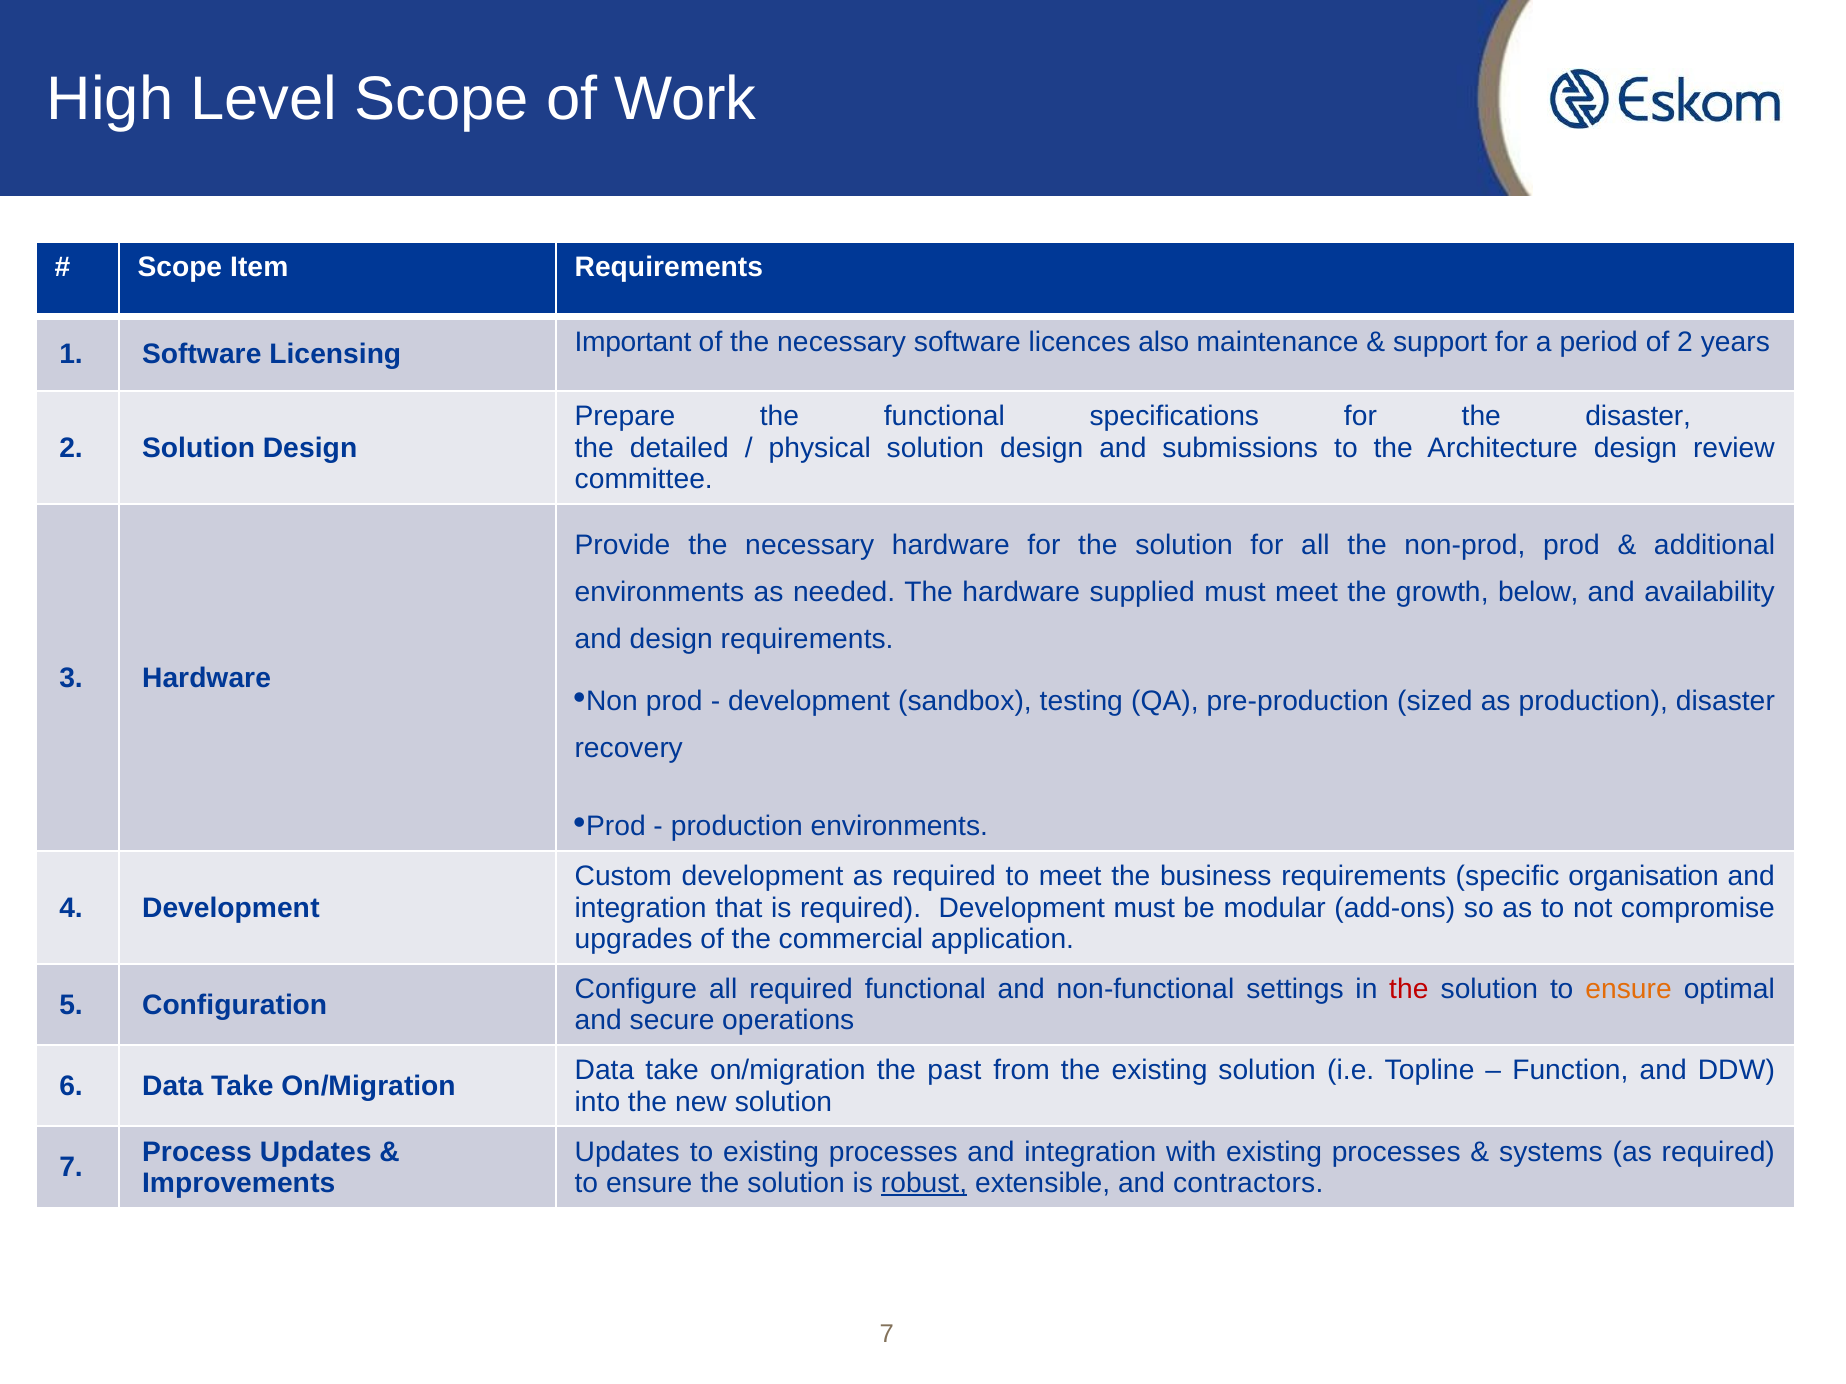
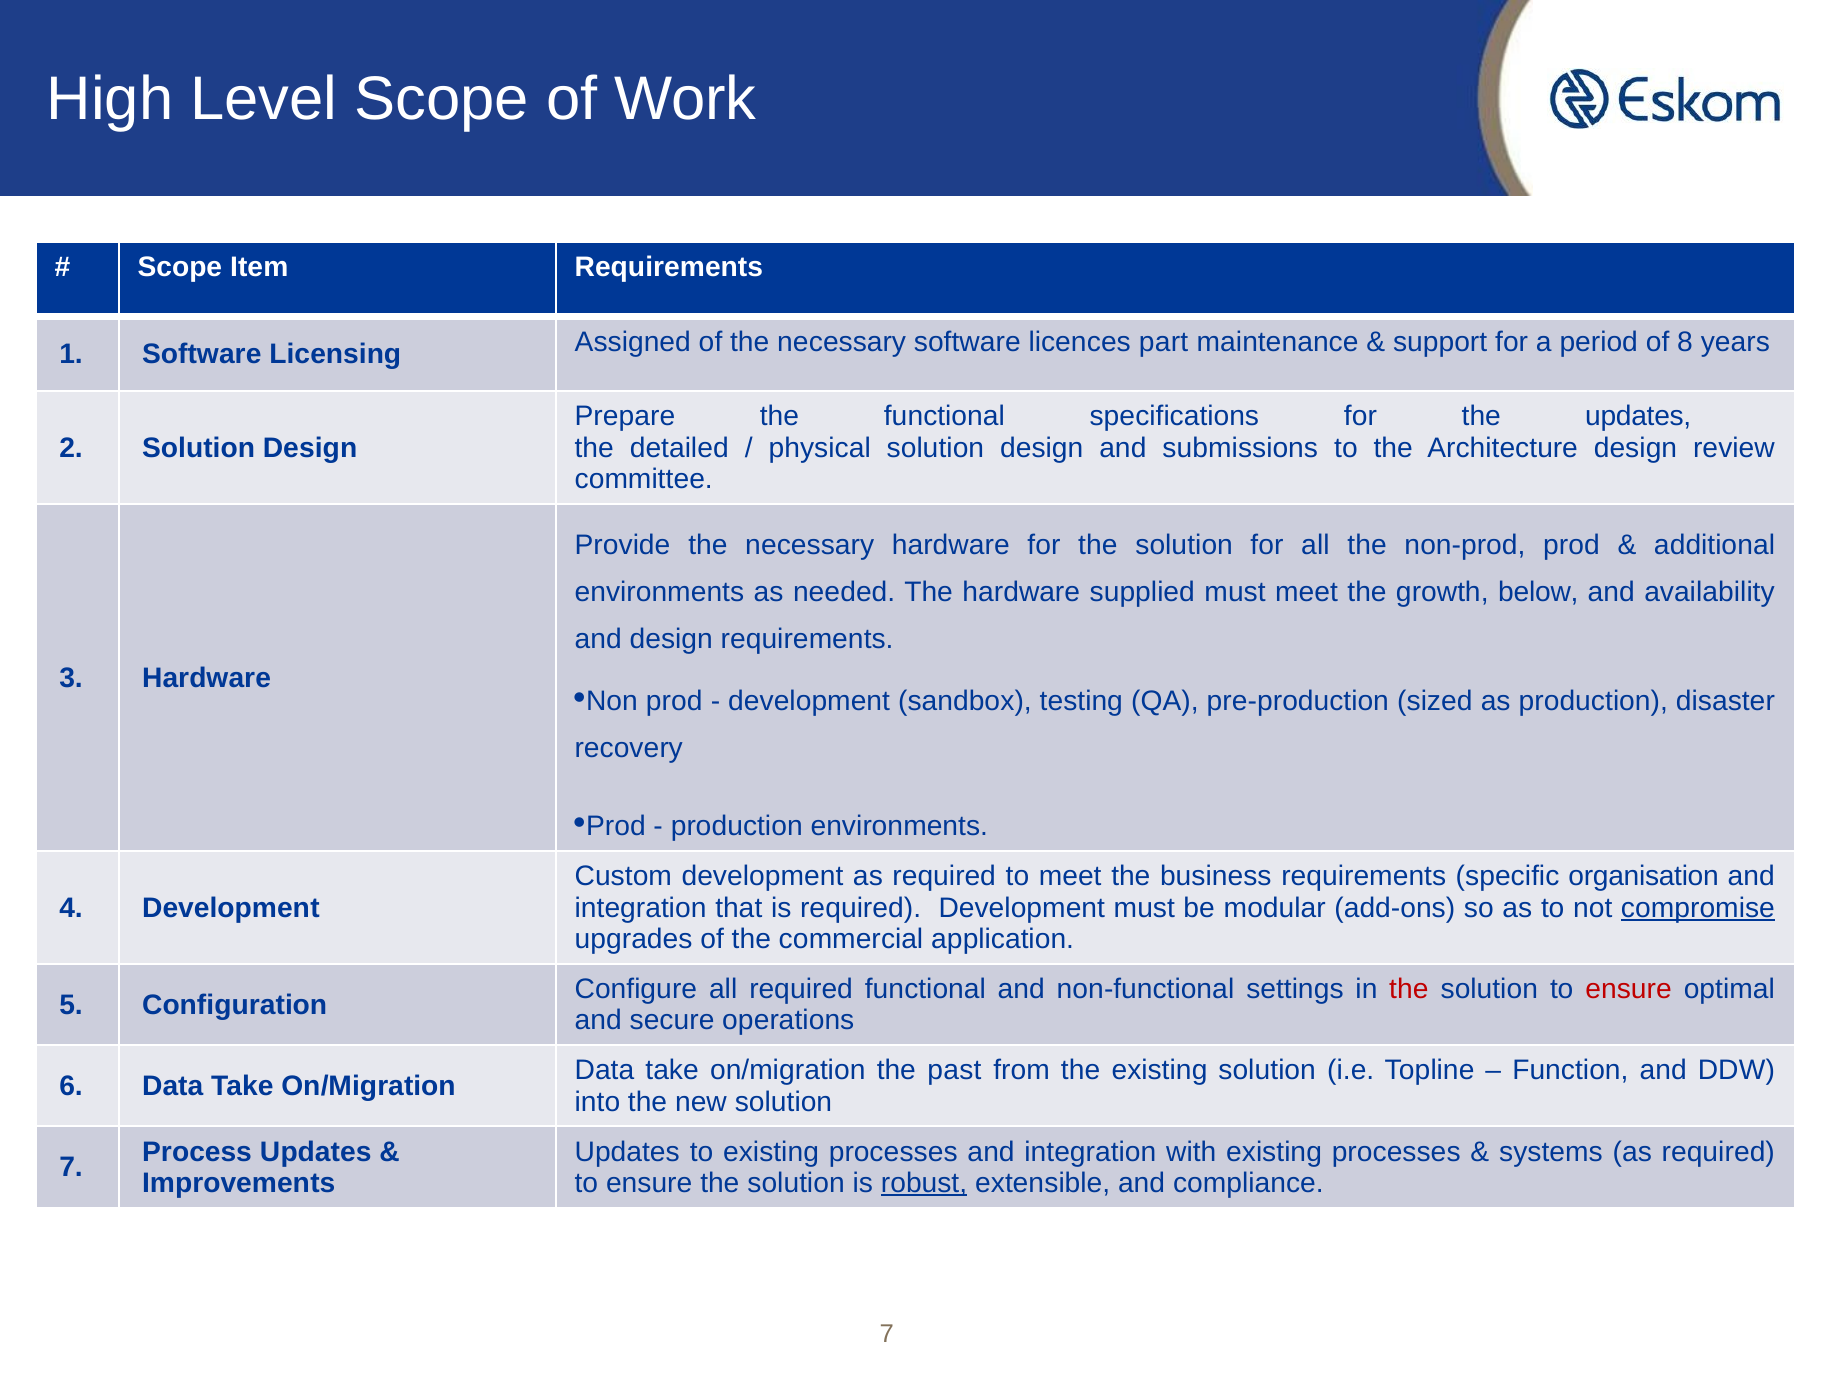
Important: Important -> Assigned (633, 342)
also: also -> part (1164, 342)
of 2: 2 -> 8 (1685, 342)
the disaster: disaster -> updates (1638, 417)
compromise underline: none -> present (1698, 908)
ensure colour: orange -> red (1629, 989)
contractors: contractors -> compliance (1248, 1184)
